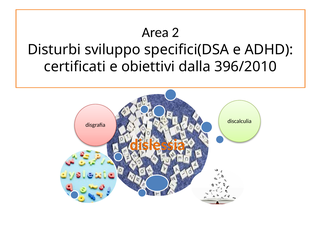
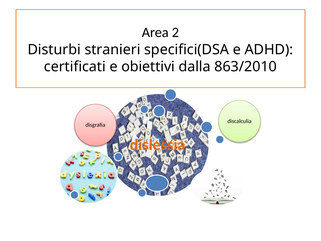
sviluppo: sviluppo -> stranieri (113, 50)
396/2010: 396/2010 -> 863/2010 (246, 67)
